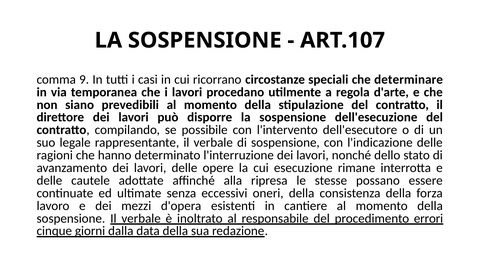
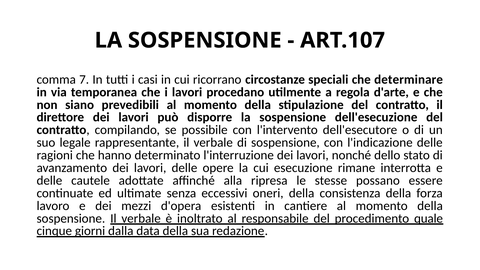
9: 9 -> 7 (84, 79)
errori: errori -> quale (428, 218)
